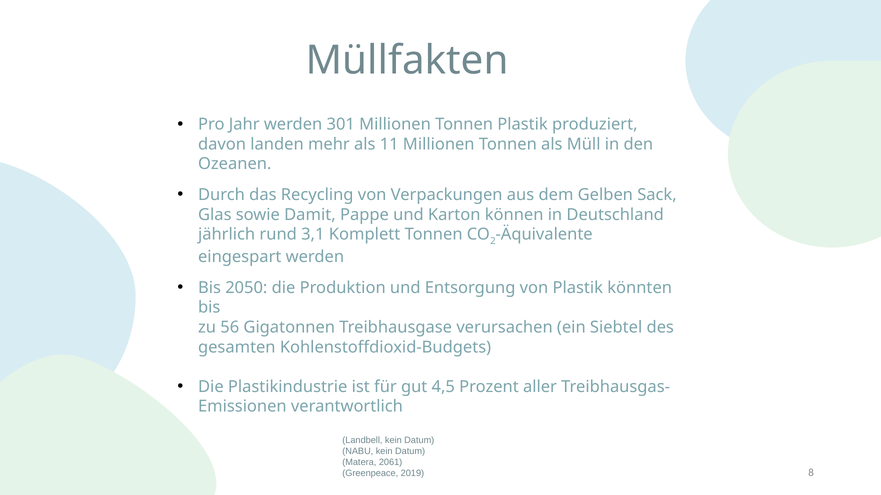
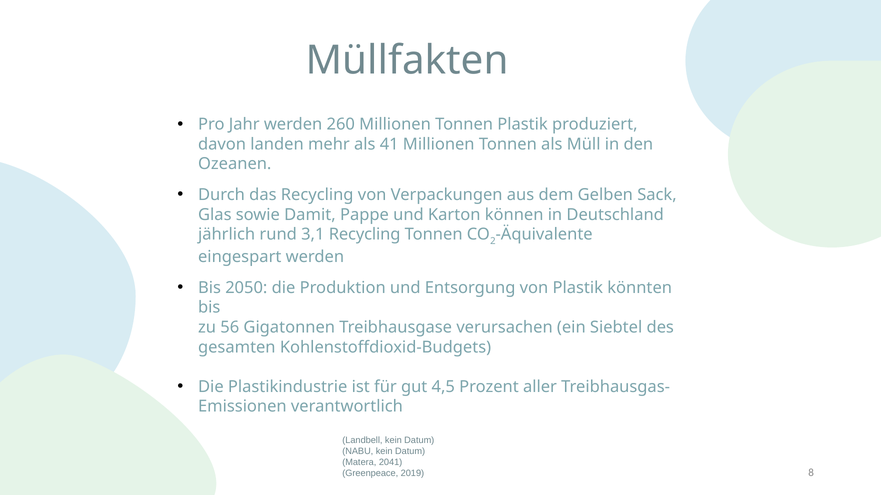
301: 301 -> 260 (341, 125)
11: 11 -> 41 (389, 144)
3,1 Komplett: Komplett -> Recycling (365, 235)
2061: 2061 -> 2041 (391, 463)
